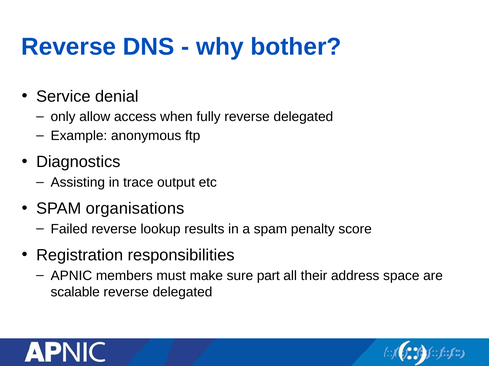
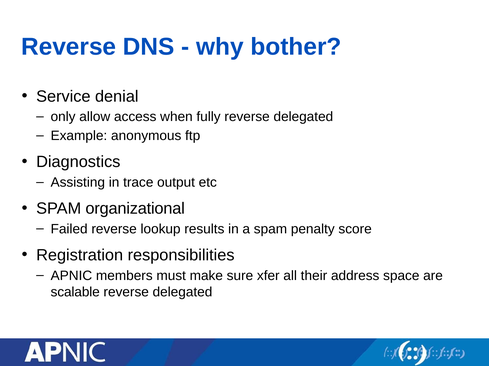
organisations: organisations -> organizational (135, 209)
part: part -> xfer (268, 276)
